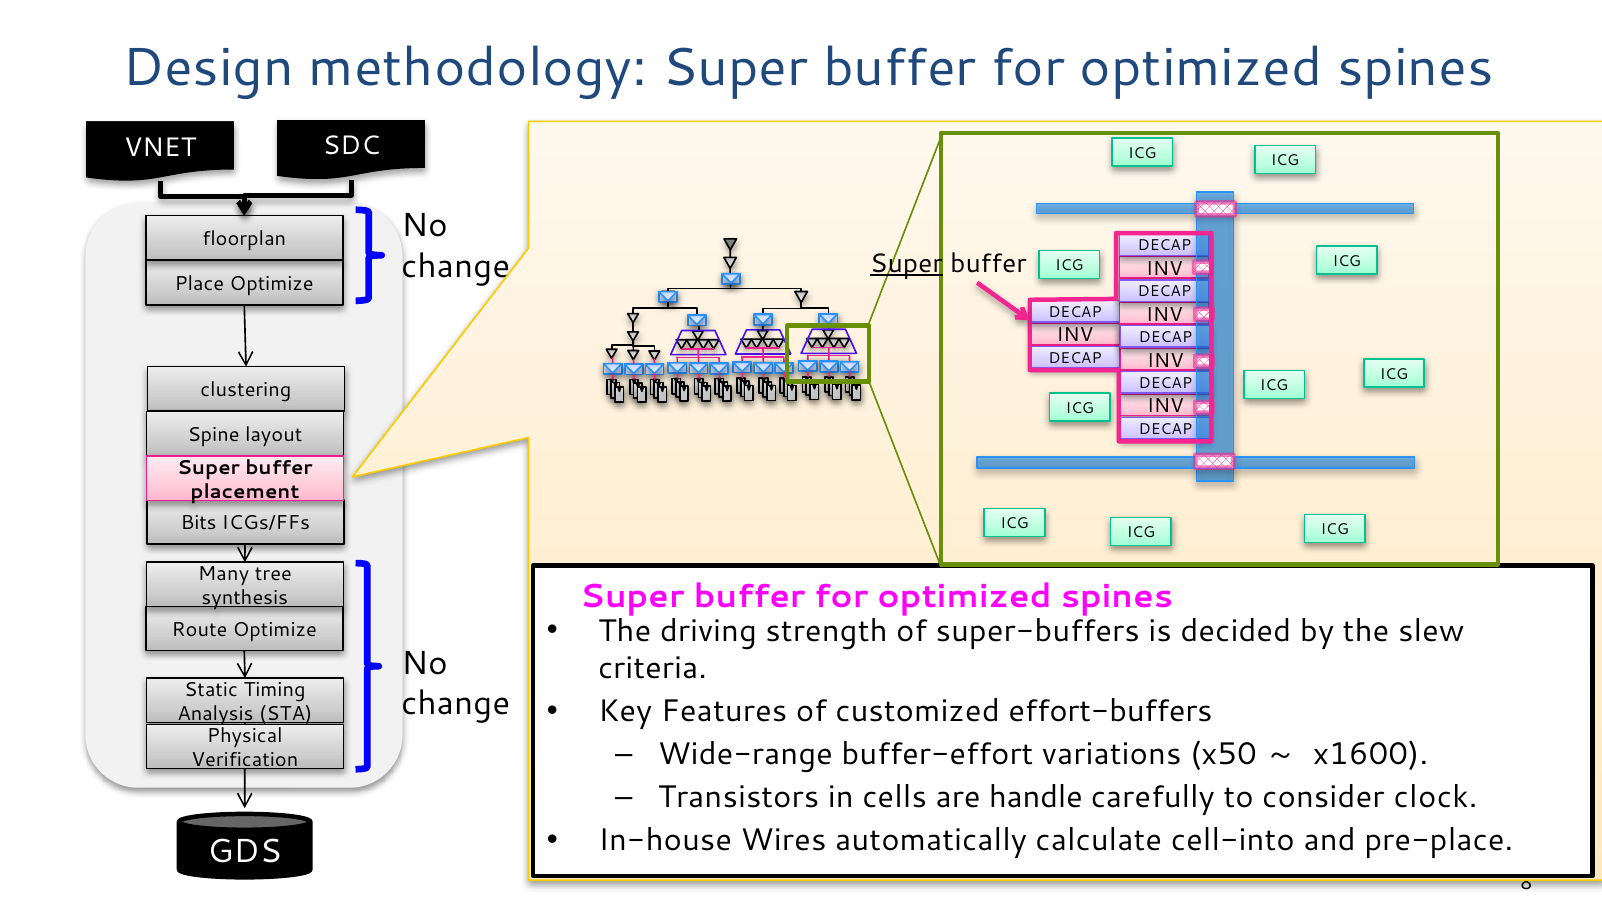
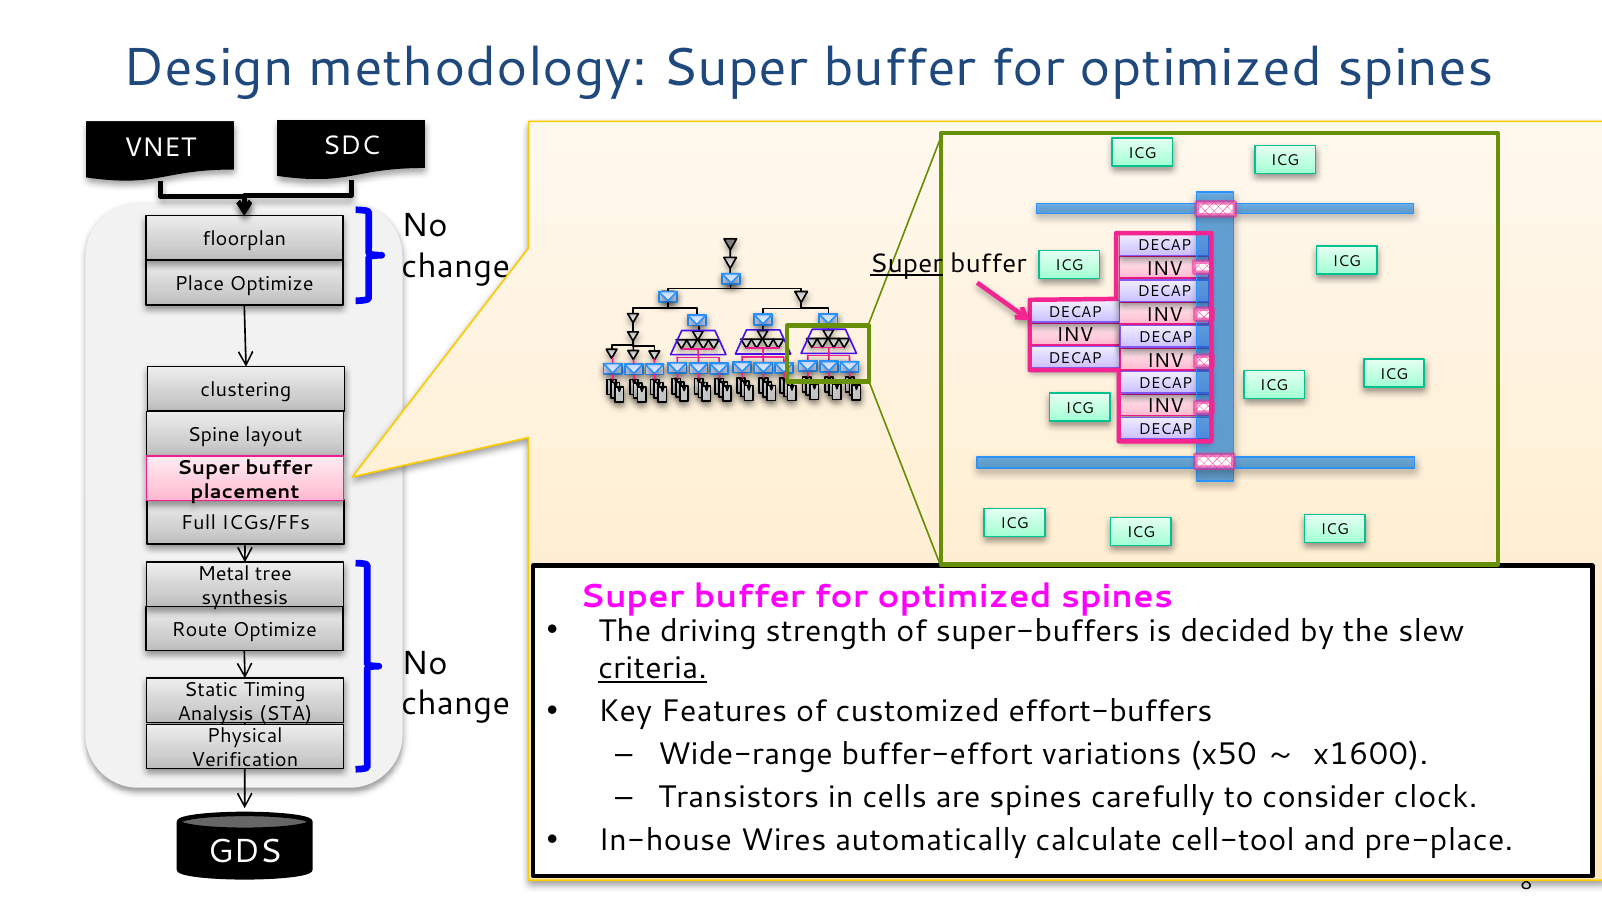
Bits: Bits -> Full (198, 523)
Many: Many -> Metal (224, 574)
criteria underline: none -> present (653, 669)
are handle: handle -> spines (1036, 798)
cell-into: cell-into -> cell-tool (1233, 841)
